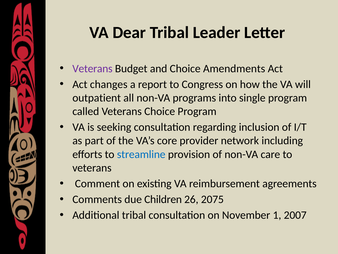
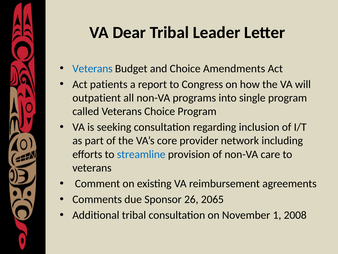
Veterans colour: purple -> blue (92, 68)
changes: changes -> patients (109, 84)
Children: Children -> Sponsor (163, 199)
2075: 2075 -> 2065 (212, 199)
2007: 2007 -> 2008 (295, 215)
